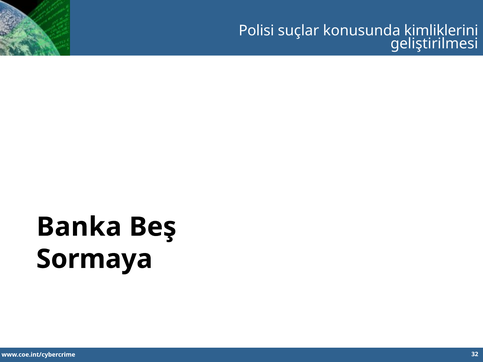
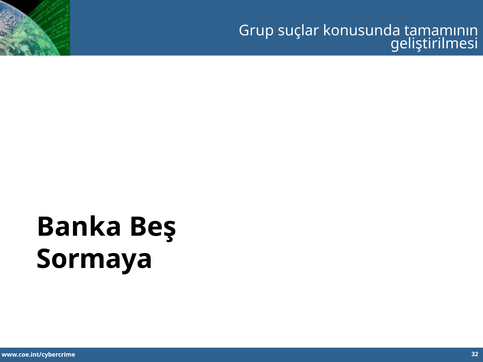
Polisi: Polisi -> Grup (256, 31)
kimliklerini: kimliklerini -> tamamının (441, 31)
